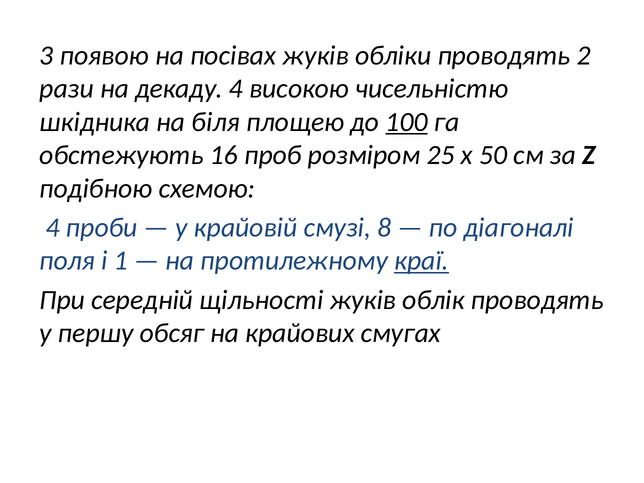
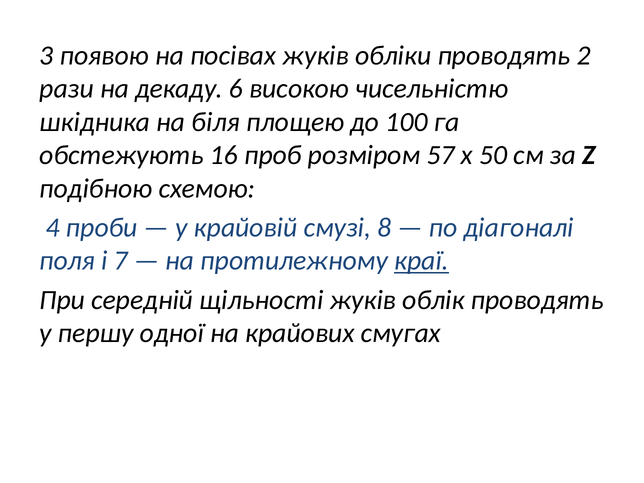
декаду 4: 4 -> 6 (236, 89)
100 underline: present -> none (407, 122)
25: 25 -> 57 (441, 155)
1: 1 -> 7 (121, 261)
обсяг: обсяг -> одної (172, 333)
